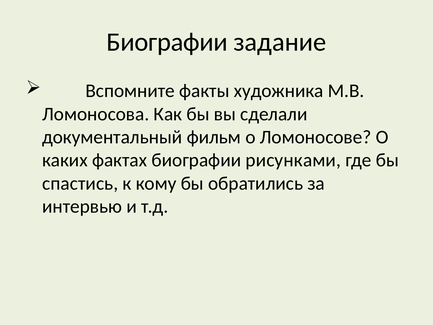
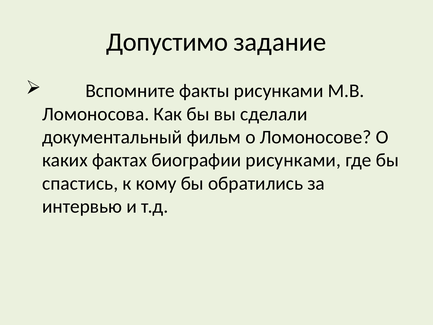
Биографии: Биографии -> Допустимо (167, 42)
факты художника: художника -> рисунками (279, 91)
